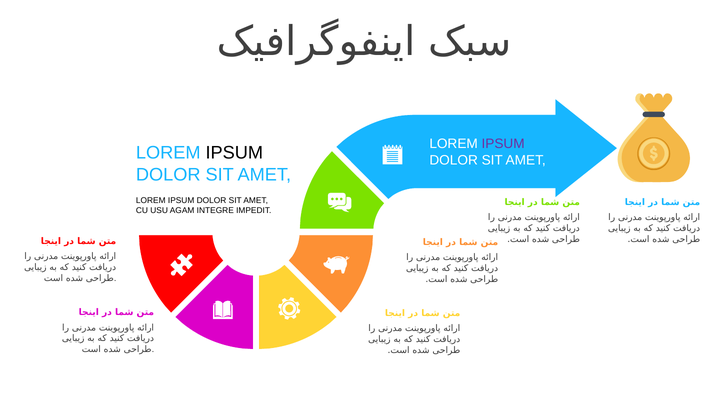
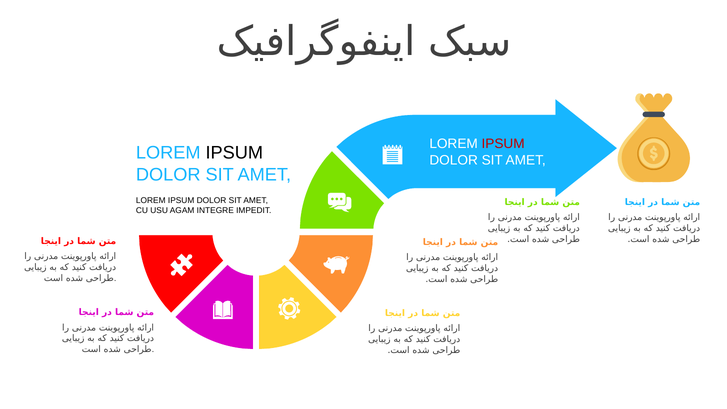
IPSUM colour: purple -> red (503, 144)
